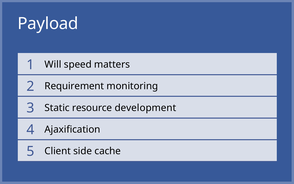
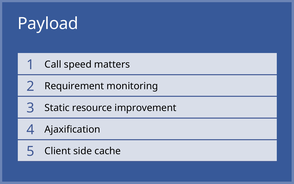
Will: Will -> Call (53, 64)
development: development -> improvement (145, 108)
